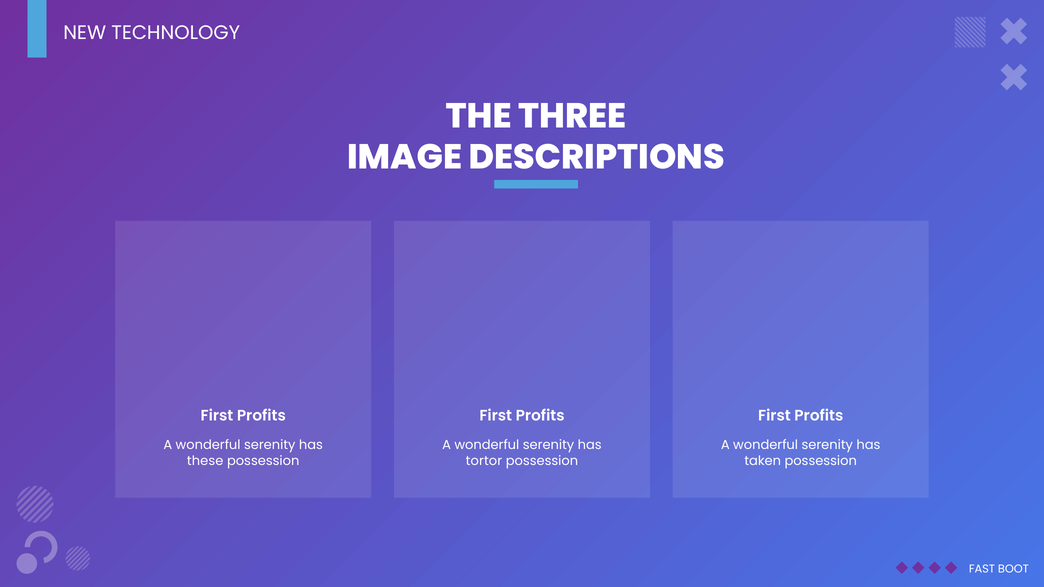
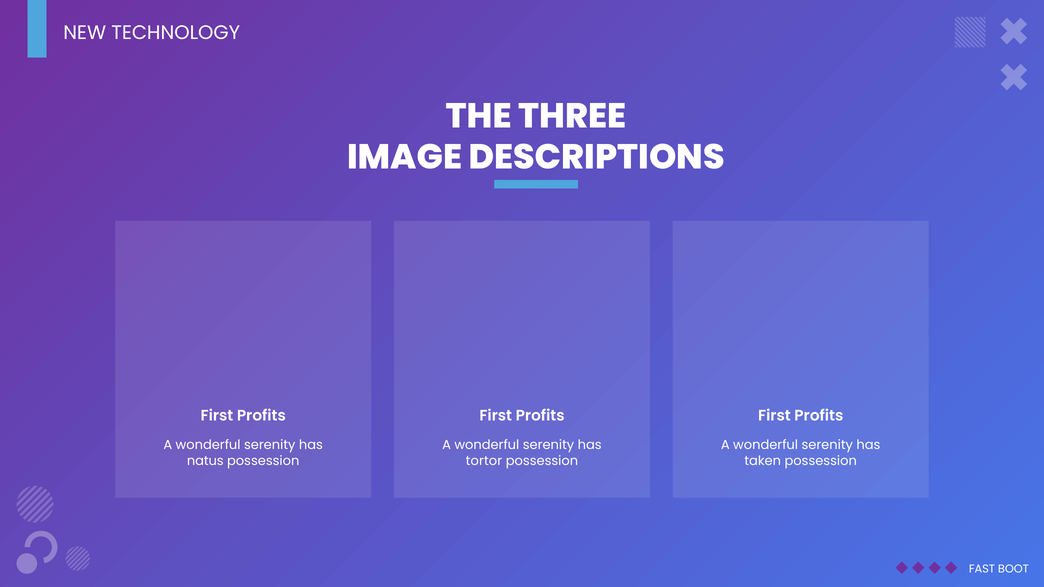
these: these -> natus (205, 461)
